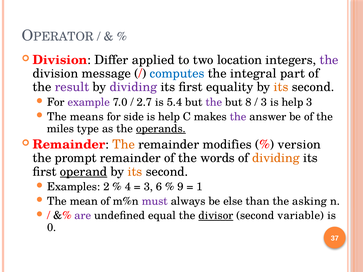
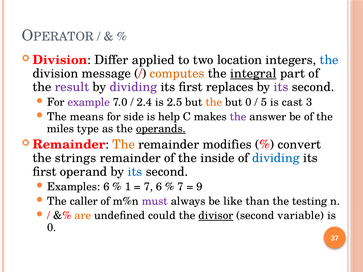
the colour: purple -> blue (329, 60)
computes colour: blue -> orange (177, 74)
integral underline: none -> present (253, 74)
equality: equality -> replaces (230, 87)
its colour: orange -> purple (281, 87)
2.7: 2.7 -> 2.4 (144, 102)
5.4: 5.4 -> 2.5 (174, 102)
the colour: purple -> orange (214, 102)
but 8: 8 -> 0 (249, 102)
3: 3 -> 5 (264, 102)
help: help -> cast (292, 102)
version: version -> convert (299, 145)
prompt: prompt -> strings (76, 158)
words: words -> inside (218, 158)
dividing colour: orange -> blue (276, 158)
operand underline: present -> none (84, 172)
its colour: orange -> blue (135, 172)
2: 2 -> 6 (106, 187)
4: 4 -> 1 (128, 187)
3: 3 -> 7 (148, 187)
9: 9 -> 7 (180, 187)
1: 1 -> 9 (199, 187)
mean: mean -> caller (84, 201)
else: else -> like (233, 201)
asking: asking -> testing (310, 201)
are colour: purple -> orange (83, 216)
equal: equal -> could (162, 216)
